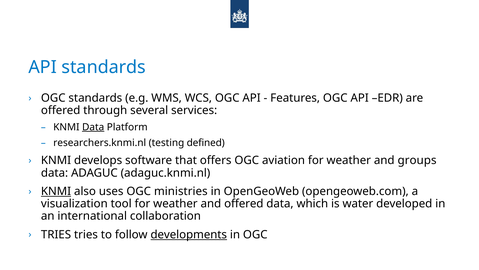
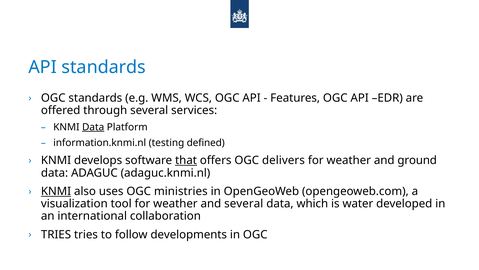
researchers.knmi.nl: researchers.knmi.nl -> information.knmi.nl (100, 143)
that underline: none -> present (186, 160)
aviation: aviation -> delivers (283, 160)
groups: groups -> ground (417, 160)
and offered: offered -> several (244, 203)
developments underline: present -> none (189, 234)
